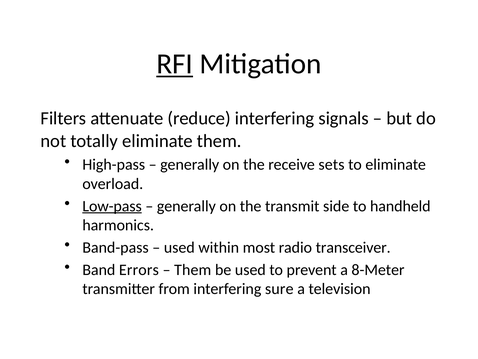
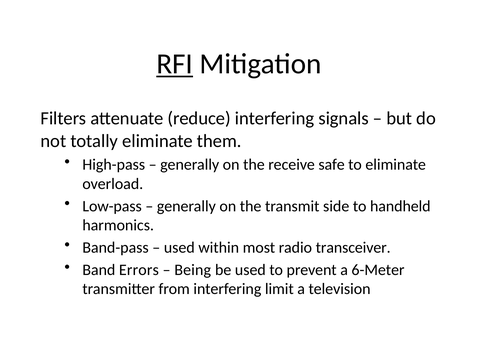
sets: sets -> safe (332, 164)
Low-pass underline: present -> none (112, 206)
Them: Them -> Being (193, 270)
8-Meter: 8-Meter -> 6-Meter (378, 270)
sure: sure -> limit (279, 289)
